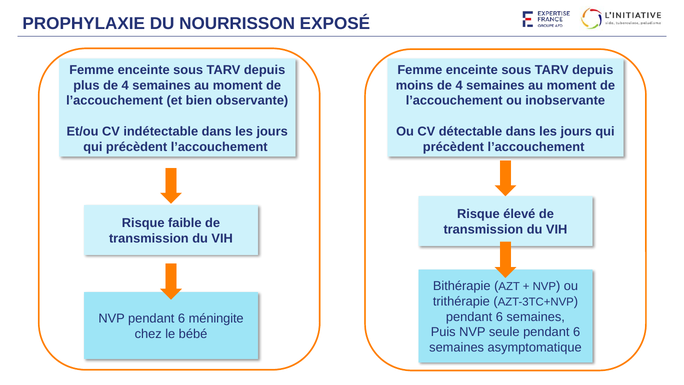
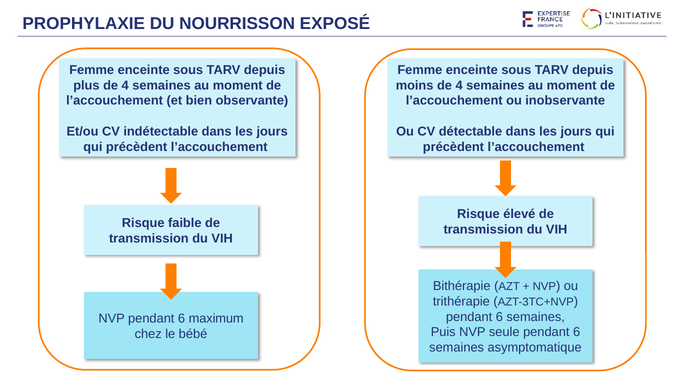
méningite: méningite -> maximum (216, 318)
